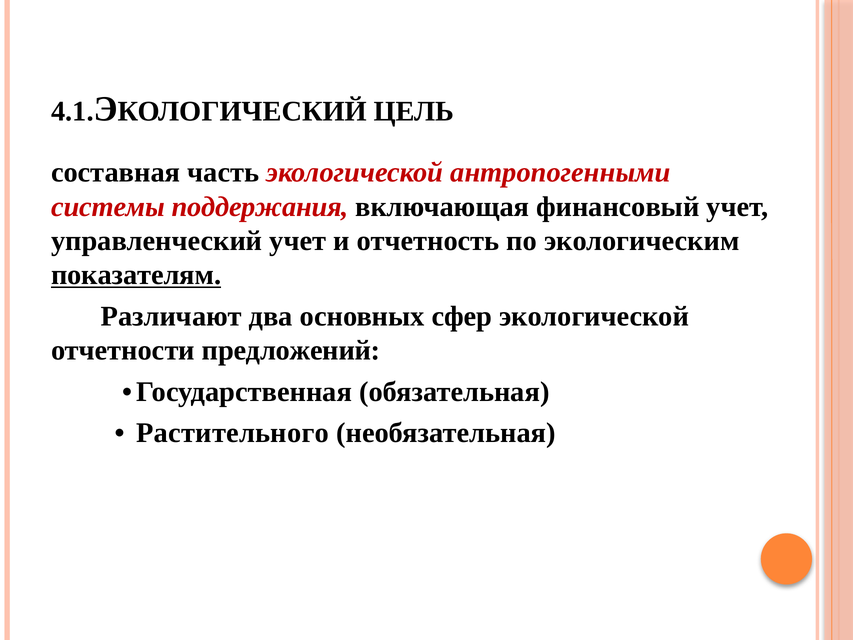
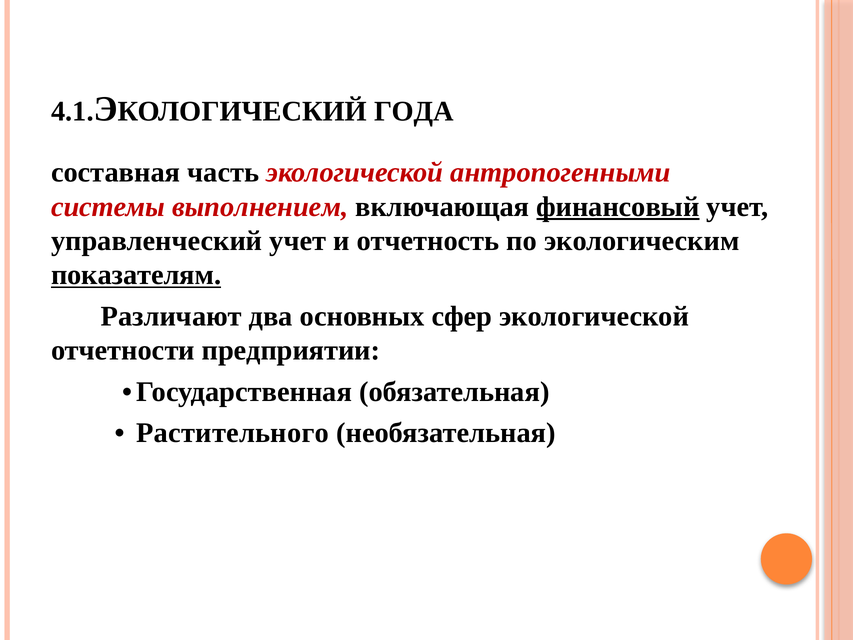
ЦЕЛЬ: ЦЕЛЬ -> ГОДА (414, 112)
поддержания: поддержания -> выполнением (260, 207)
финансовый underline: none -> present (618, 207)
предложений: предложений -> предприятии (291, 350)
